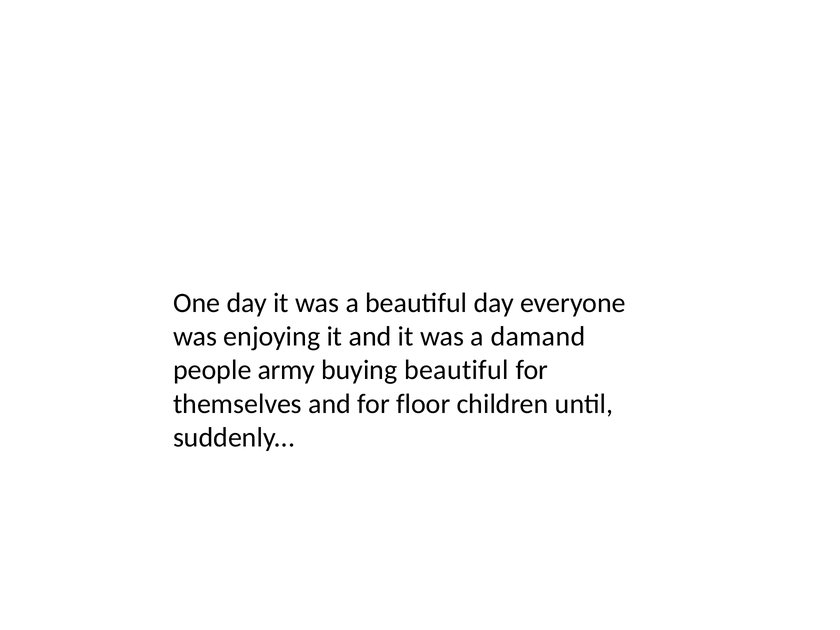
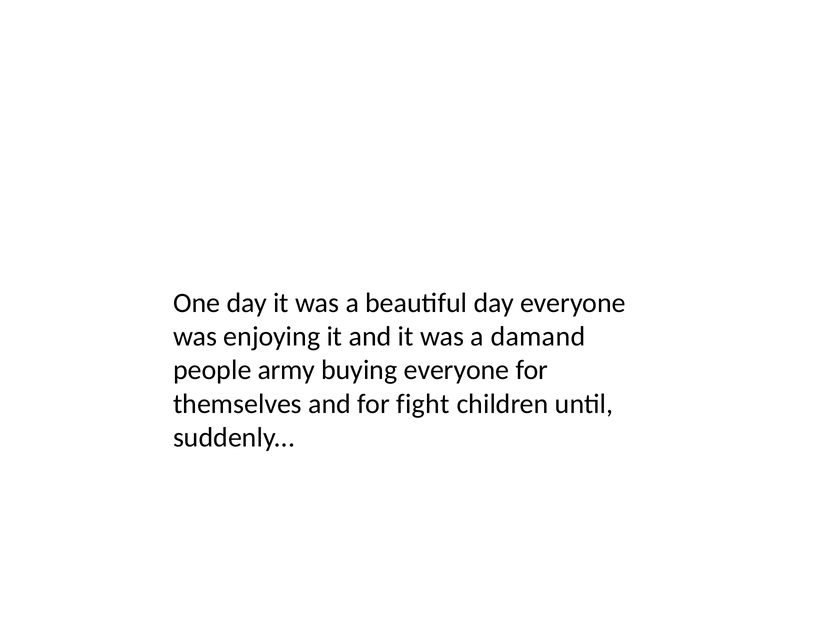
buying beautiful: beautiful -> everyone (457, 370)
floor: floor -> fight (423, 404)
